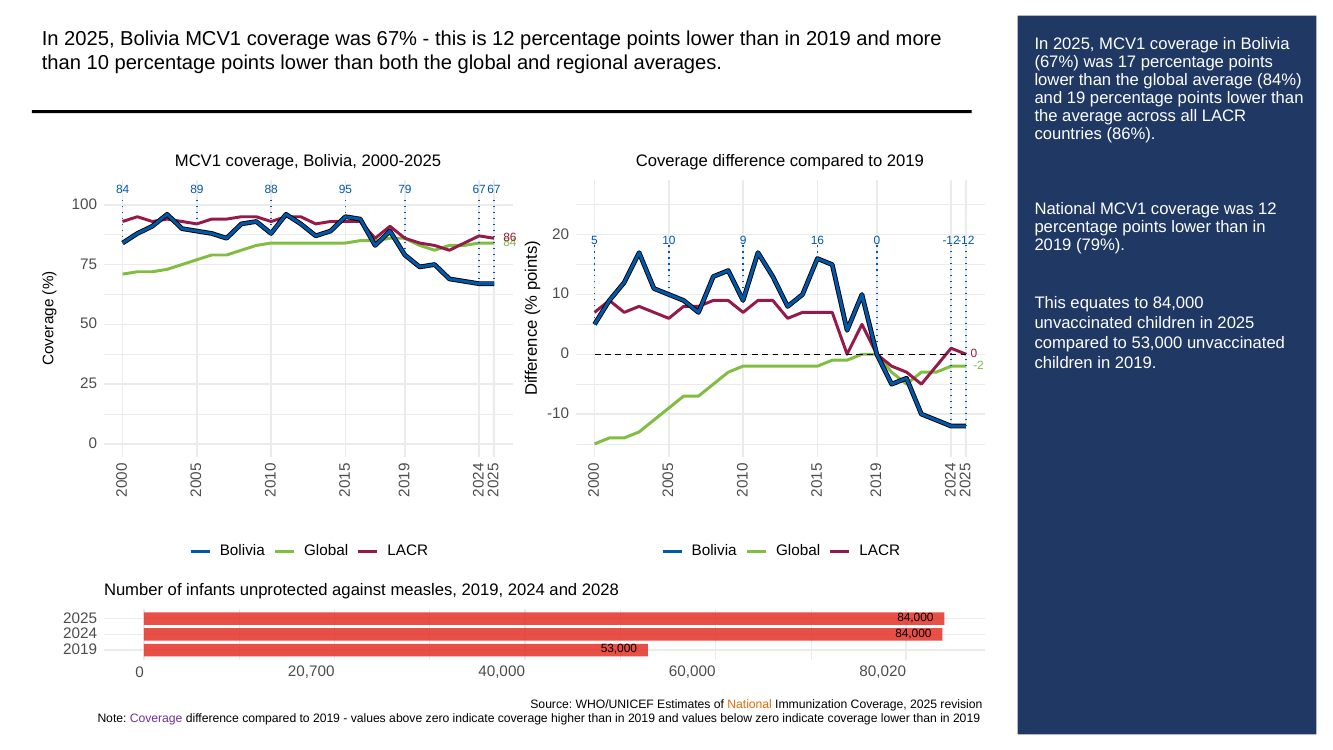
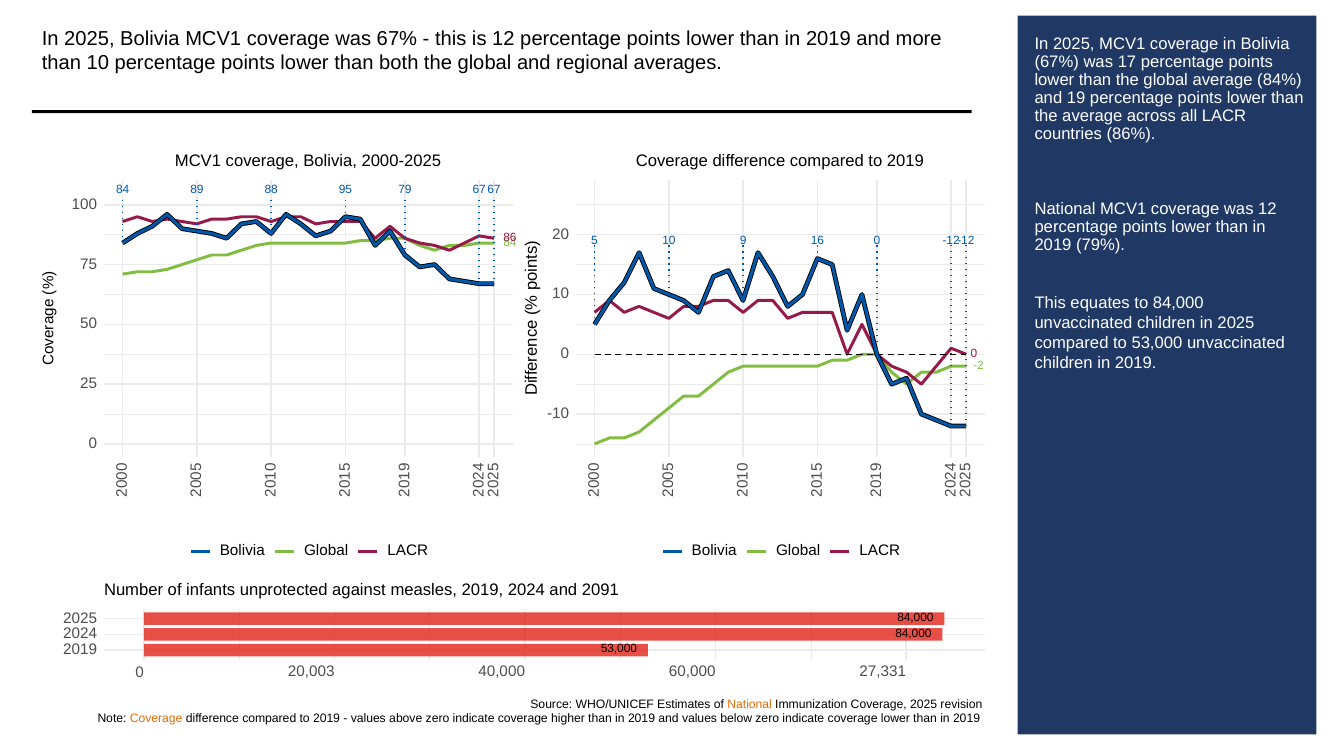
2028: 2028 -> 2091 (600, 590)
20,700: 20,700 -> 20,003 (311, 672)
80,020: 80,020 -> 27,331 (883, 672)
Coverage colour: purple -> orange (156, 718)
